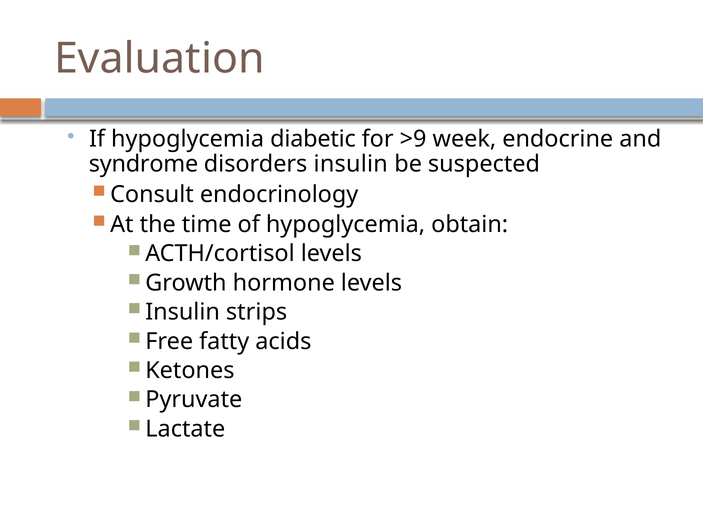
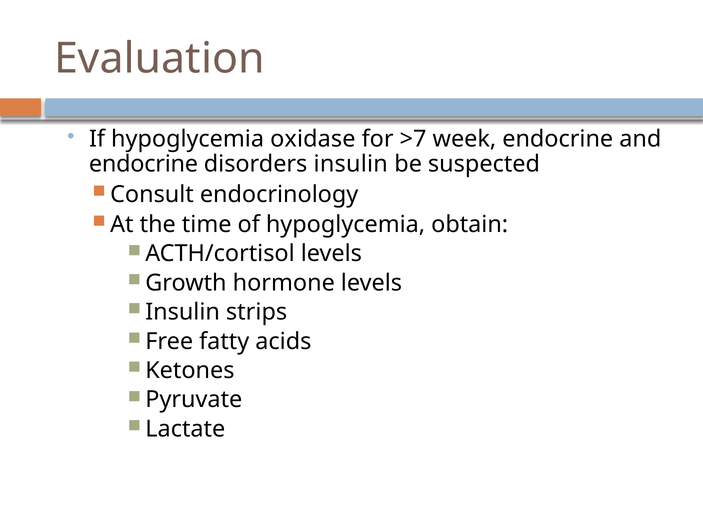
diabetic: diabetic -> oxidase (313, 139)
>9: >9 -> >7 (413, 139)
syndrome: syndrome -> endocrine (144, 164)
